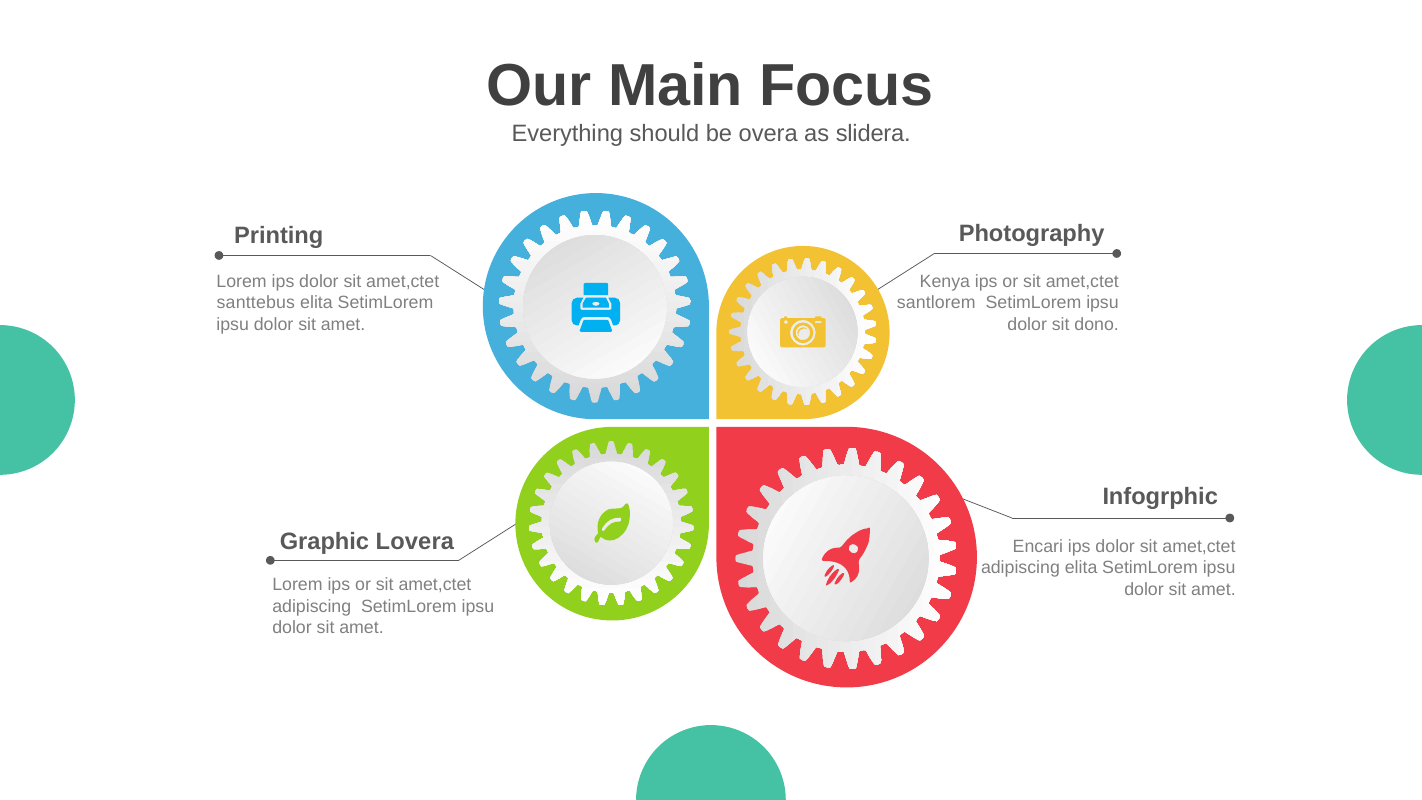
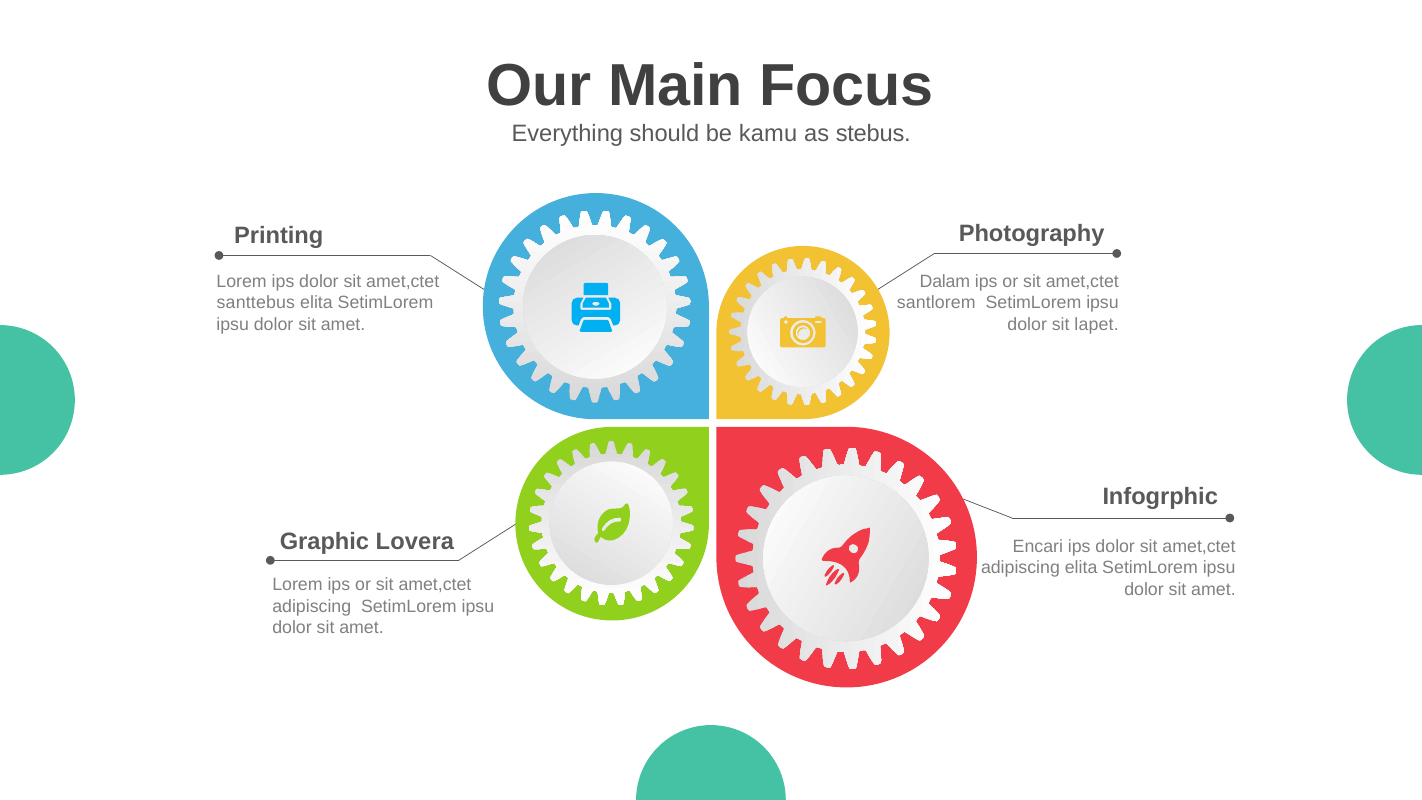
overa: overa -> kamu (768, 133)
slidera: slidera -> stebus (873, 133)
Kenya: Kenya -> Dalam (945, 282)
dono: dono -> lapet (1097, 324)
